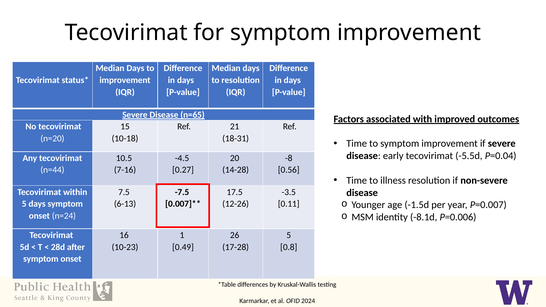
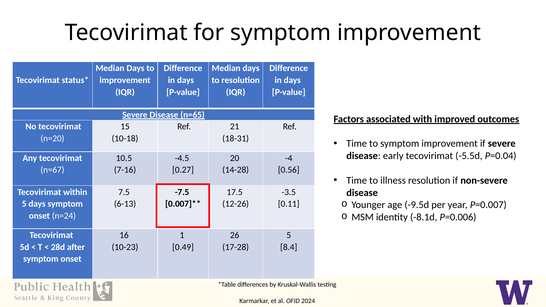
-8: -8 -> -4 (289, 158)
n=44: n=44 -> n=67 (52, 170)
-1.5d: -1.5d -> -9.5d (417, 205)
0.8: 0.8 -> 8.4 (289, 247)
